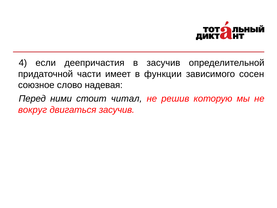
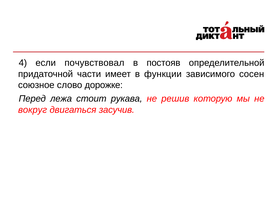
деепричастия: деепричастия -> почувствовал (94, 63)
в засучив: засучив -> постояв (163, 63)
надевая: надевая -> дорожке (104, 85)
ними: ними -> лежа (61, 99)
читал: читал -> рукава (127, 99)
